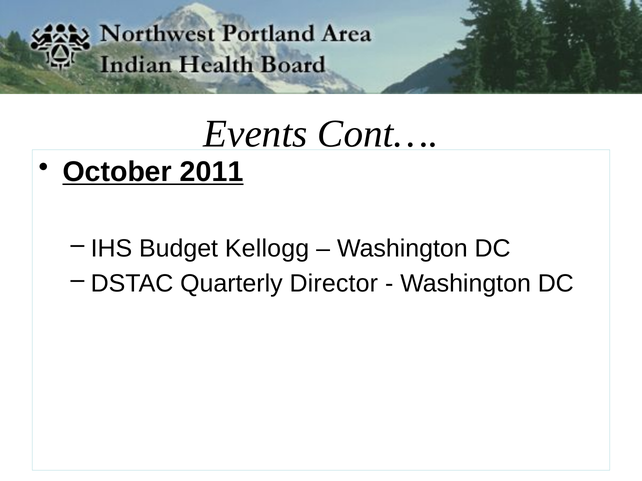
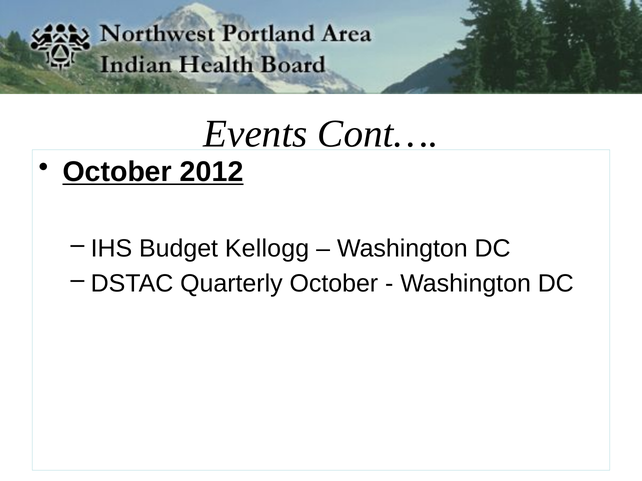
2011: 2011 -> 2012 (212, 172)
Quarterly Director: Director -> October (334, 284)
